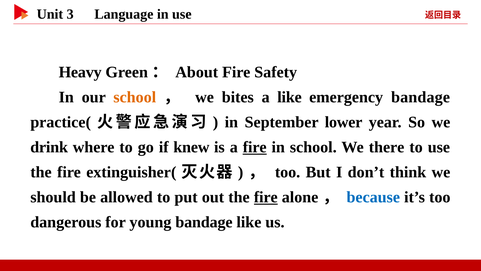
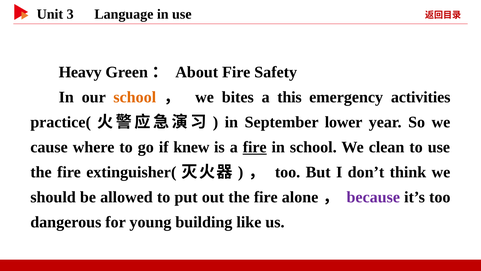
a like: like -> this (289, 97)
emergency bandage: bandage -> activities (421, 97)
drink: drink -> cause (49, 147)
there: there -> clean (387, 147)
fire underline: present -> none (266, 197)
because colour: blue -> purple (373, 197)
young bandage: bandage -> building (204, 222)
